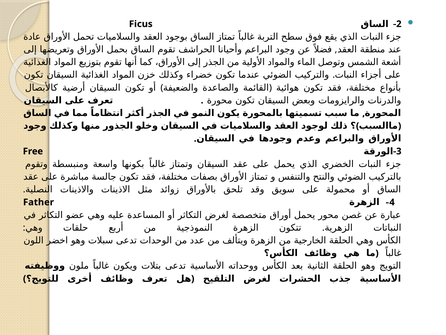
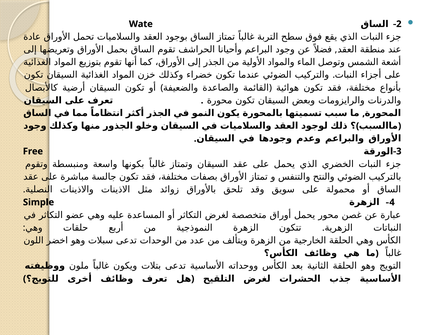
Ficus: Ficus -> Wate (141, 24)
Father: Father -> Simple (39, 202)
